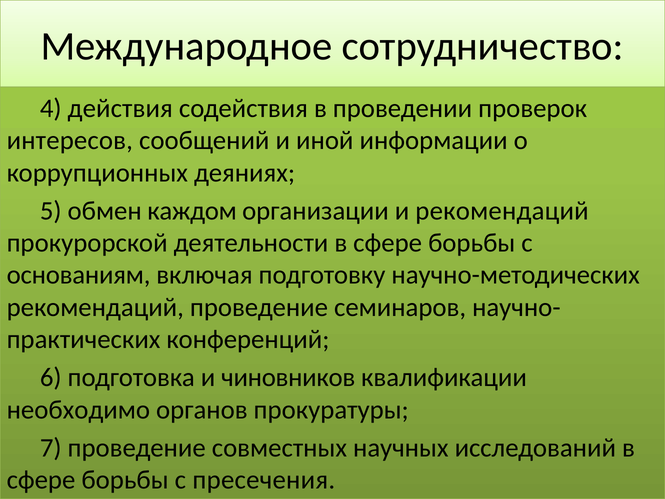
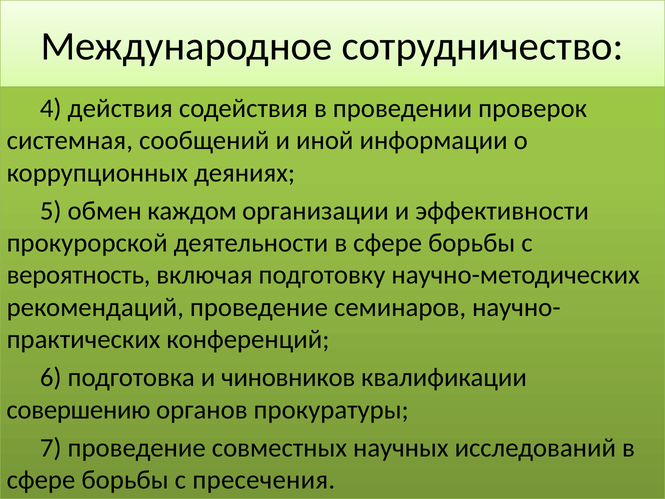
интересов: интересов -> системная (70, 140)
и рекомендаций: рекомендаций -> эффективности (502, 211)
основаниям: основаниям -> вероятность (79, 275)
необходимо: необходимо -> совершению (78, 409)
